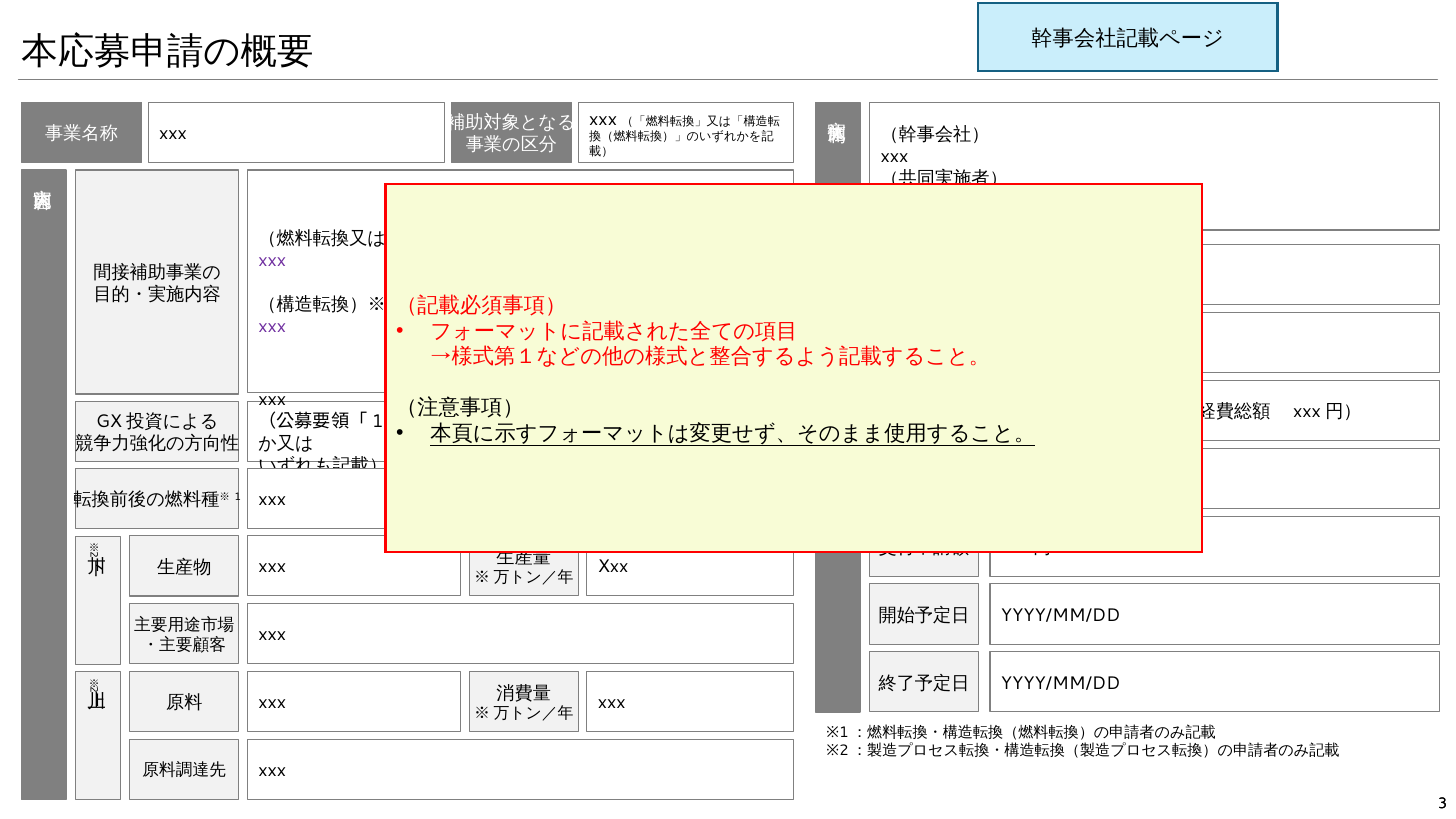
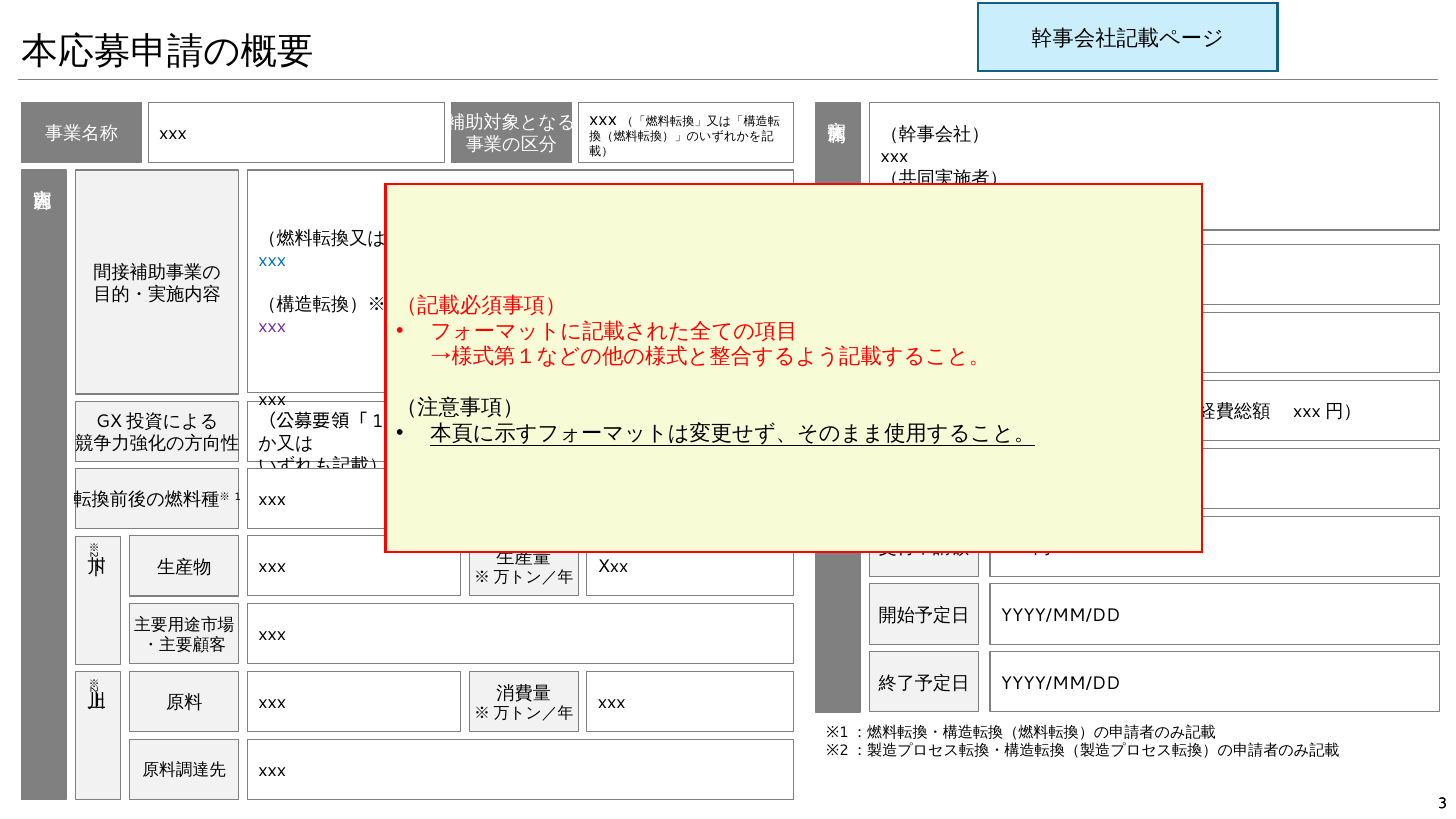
xxx colour: purple -> blue (272, 261)
